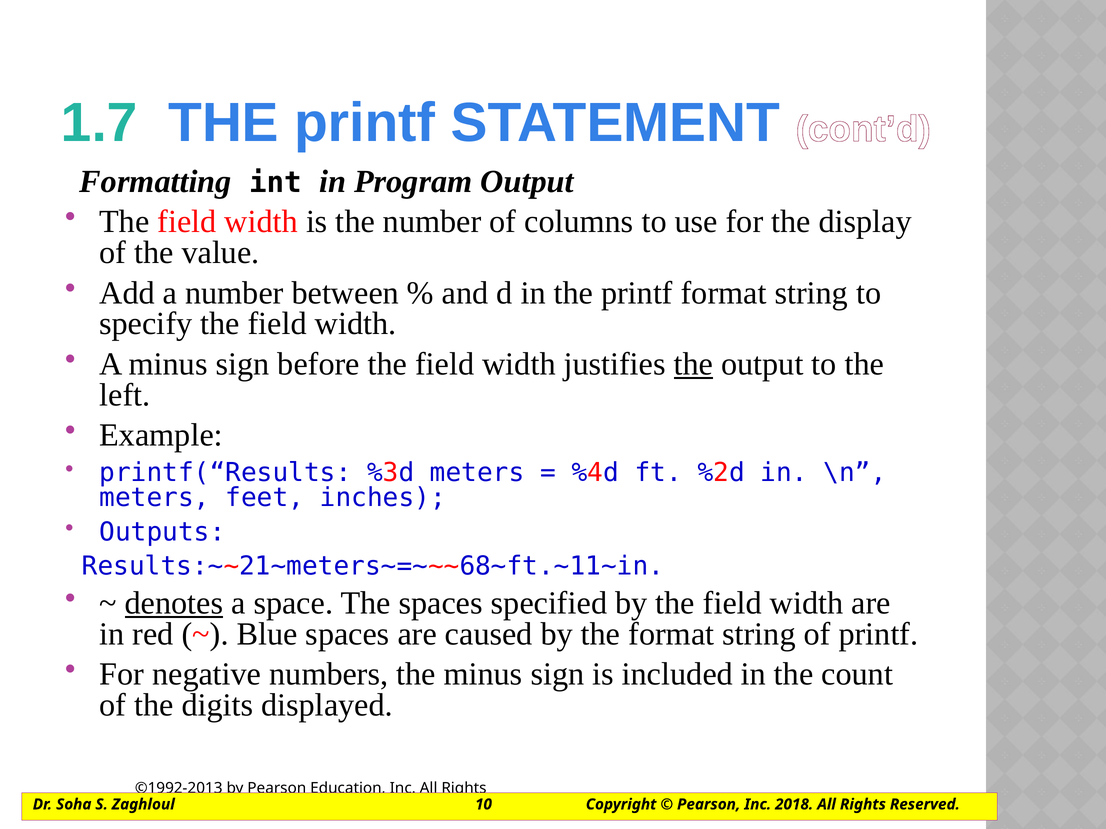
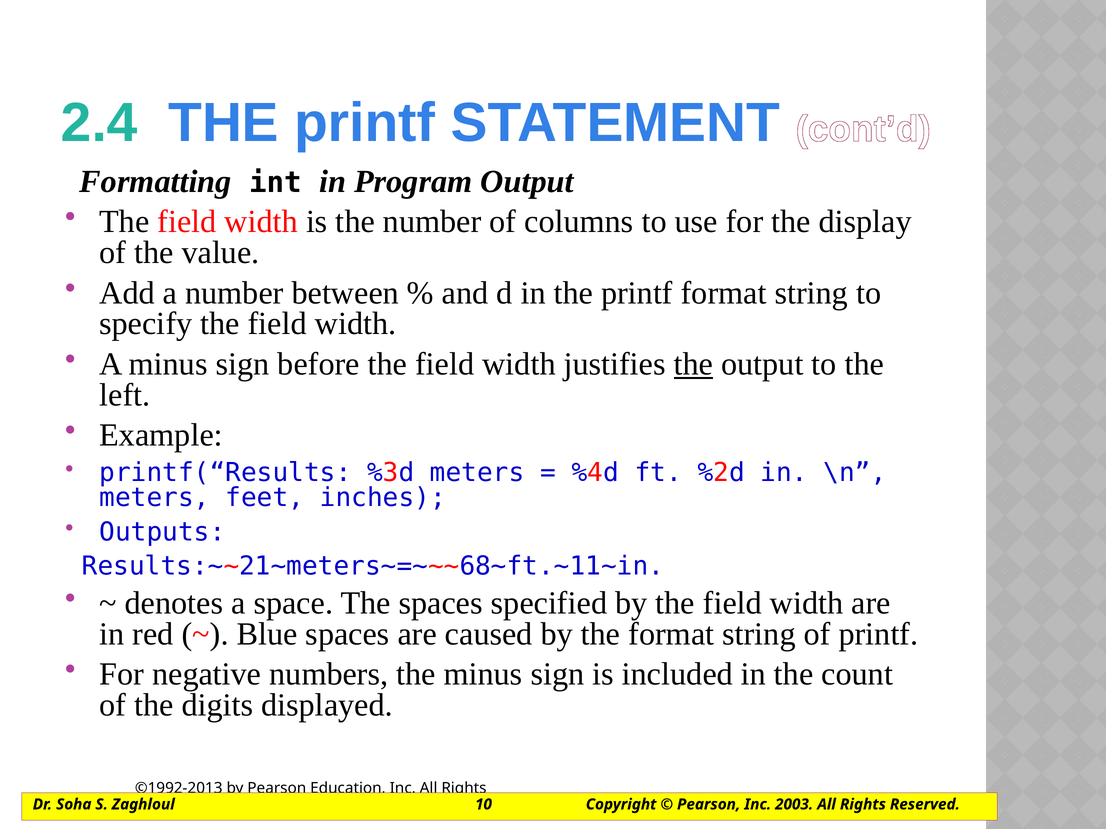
1.7: 1.7 -> 2.4 (99, 123)
denotes underline: present -> none (174, 604)
2018: 2018 -> 2003 (794, 805)
